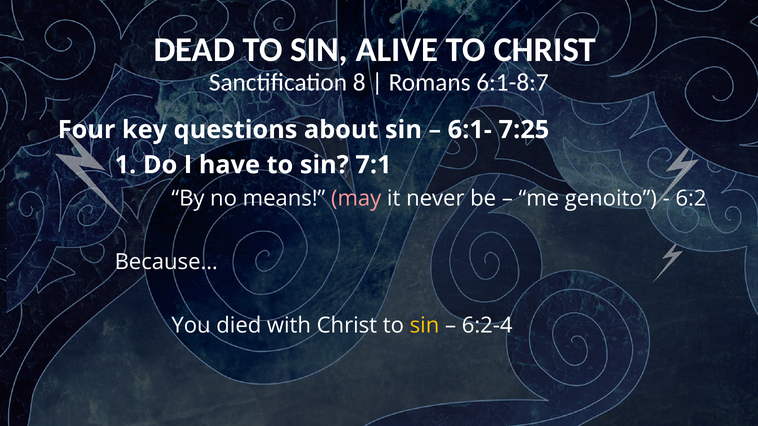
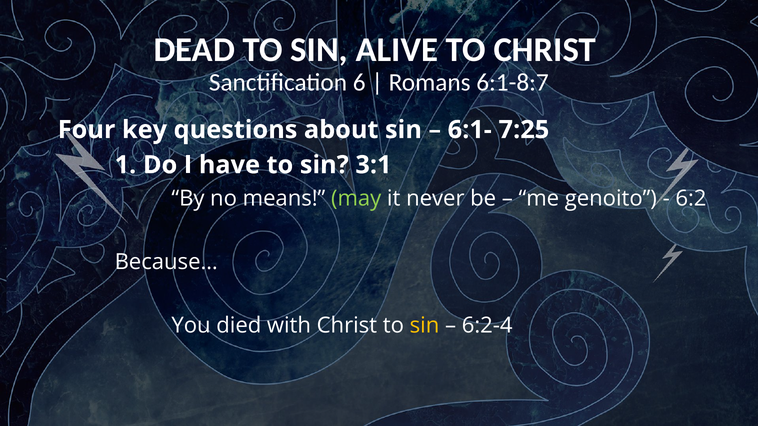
8: 8 -> 6 (359, 83)
7:1: 7:1 -> 3:1 (373, 165)
may colour: pink -> light green (356, 199)
